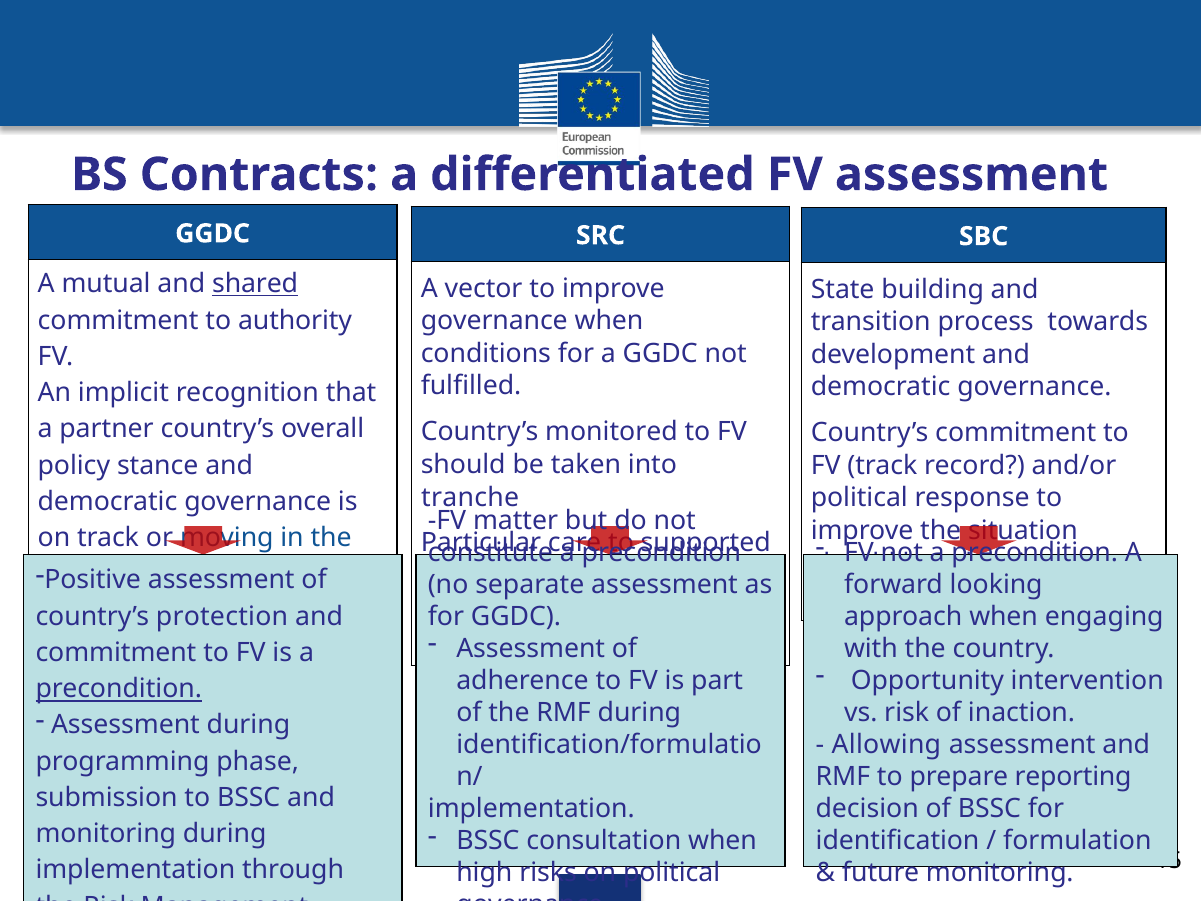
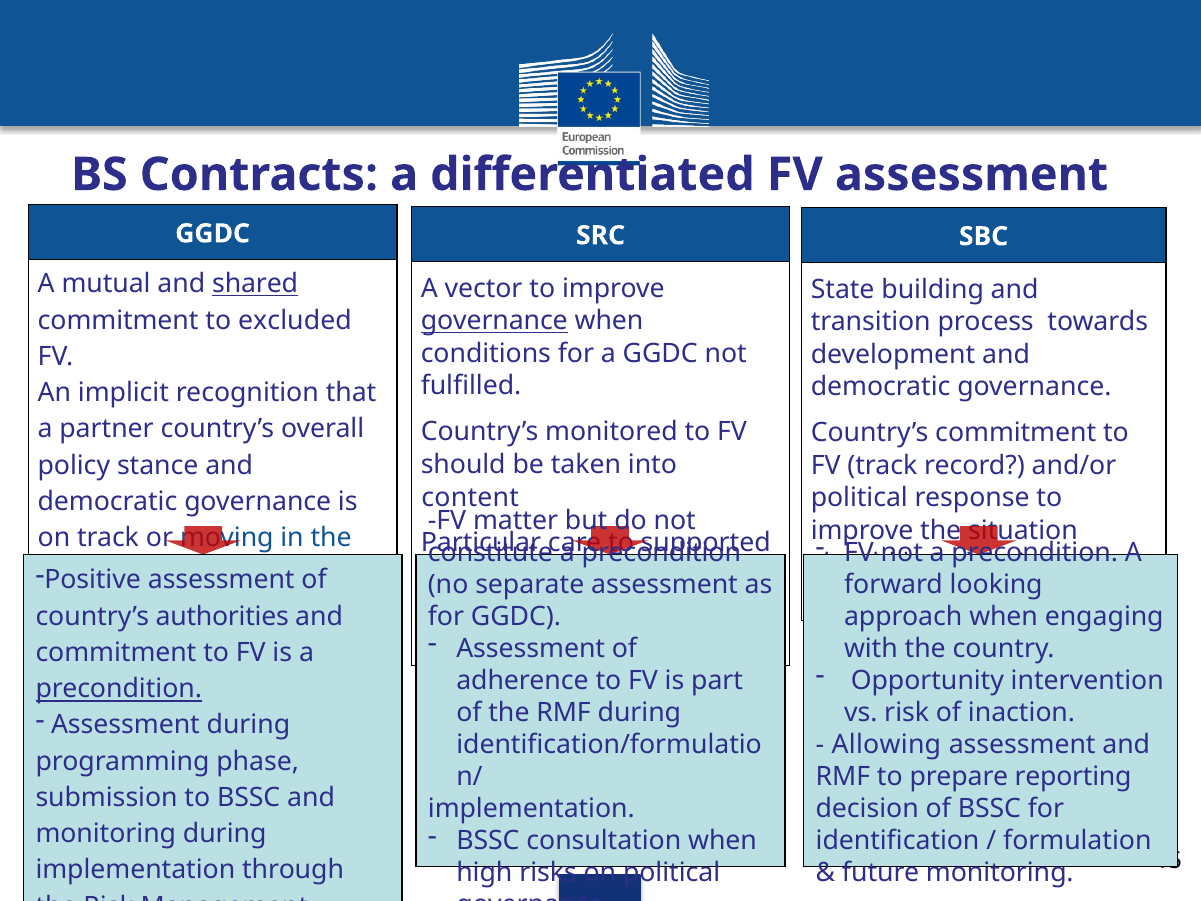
authority: authority -> excluded (295, 320)
governance underline: none -> present (494, 321)
tranche: tranche -> content (470, 497)
protection: protection -> authorities (222, 616)
